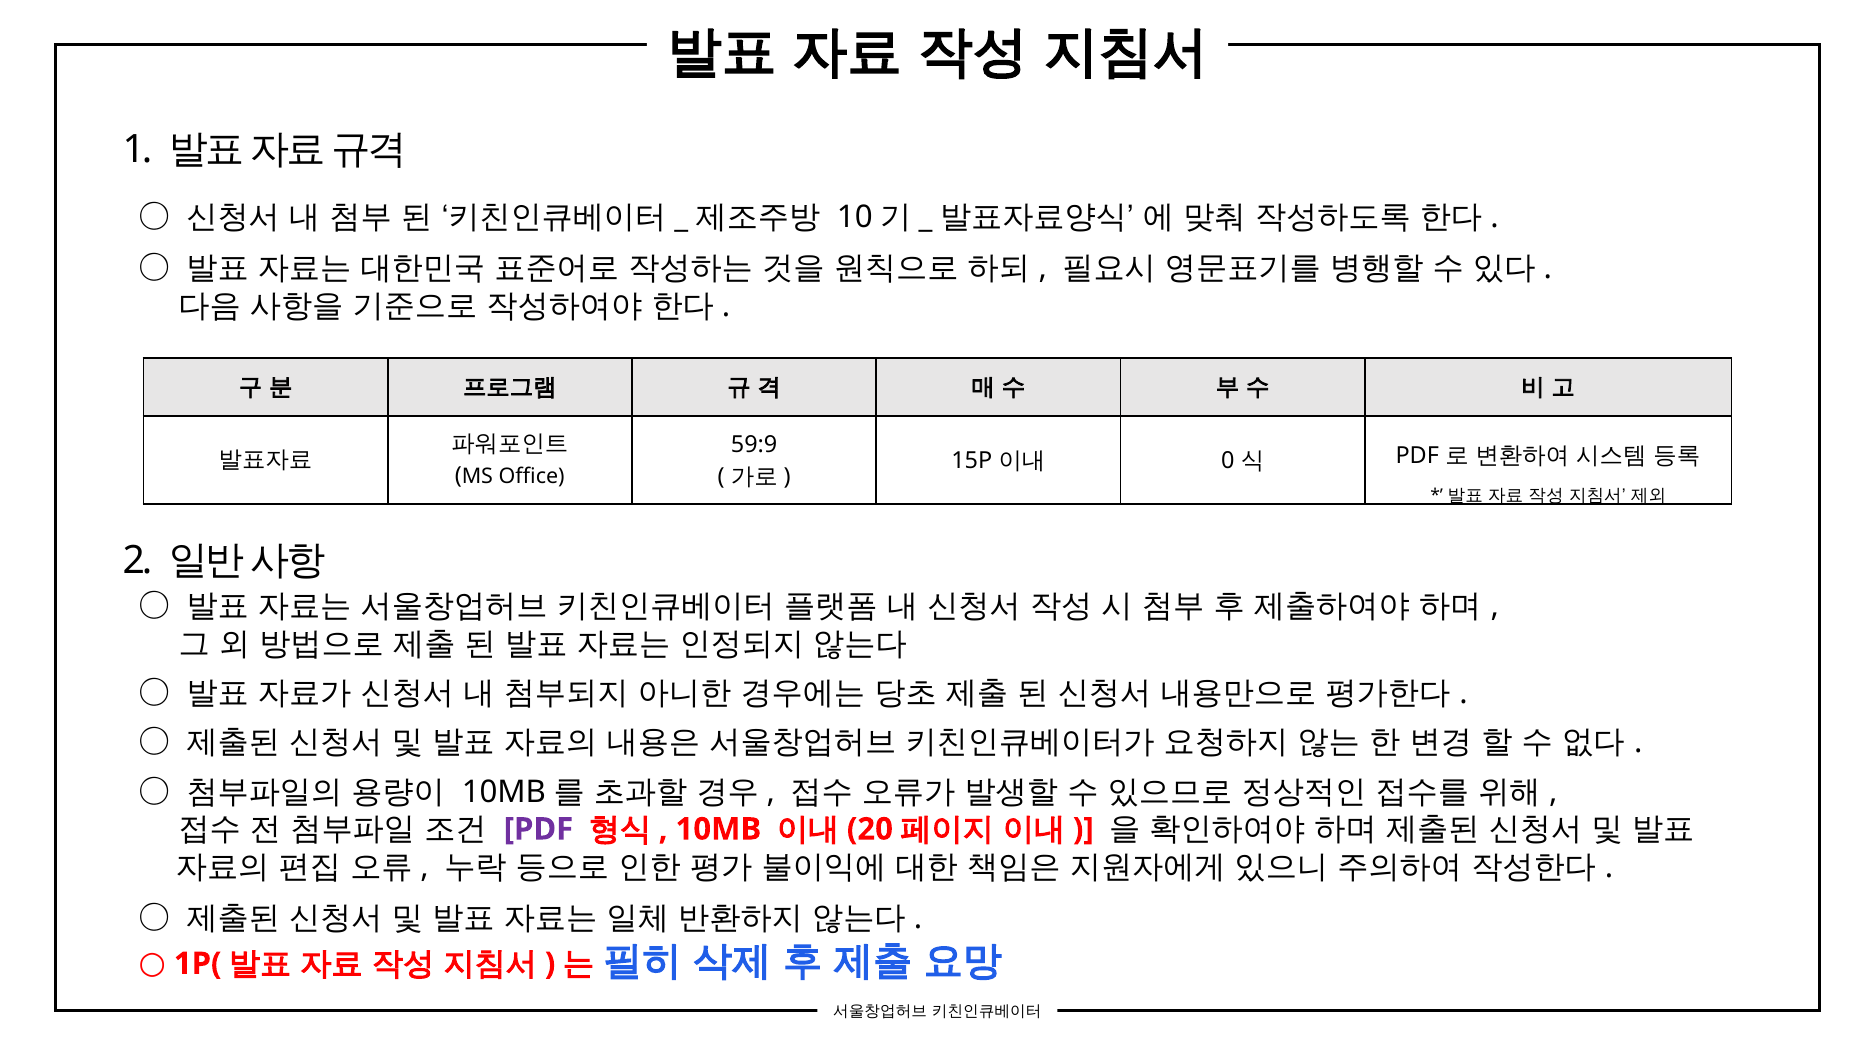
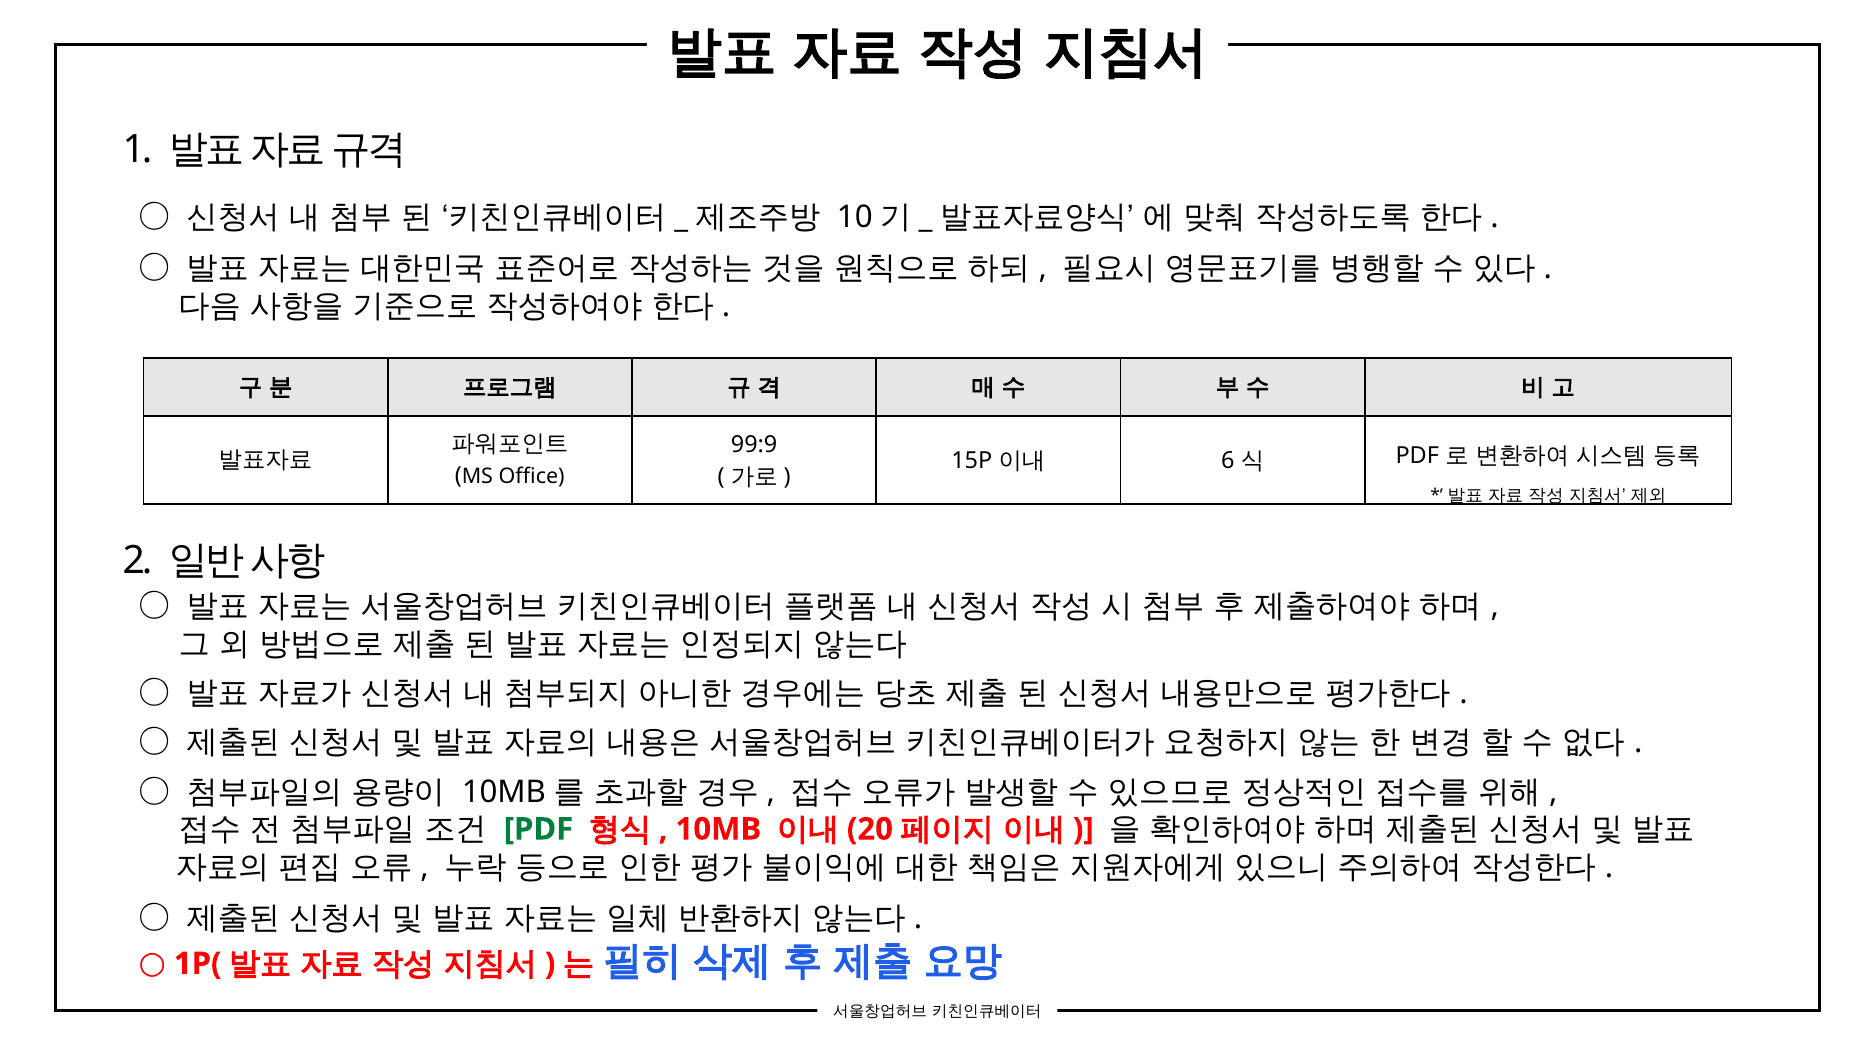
59:9: 59:9 -> 99:9 (754, 445)
0: 0 -> 6 (1228, 461)
PDF colour: purple -> green (539, 829)
